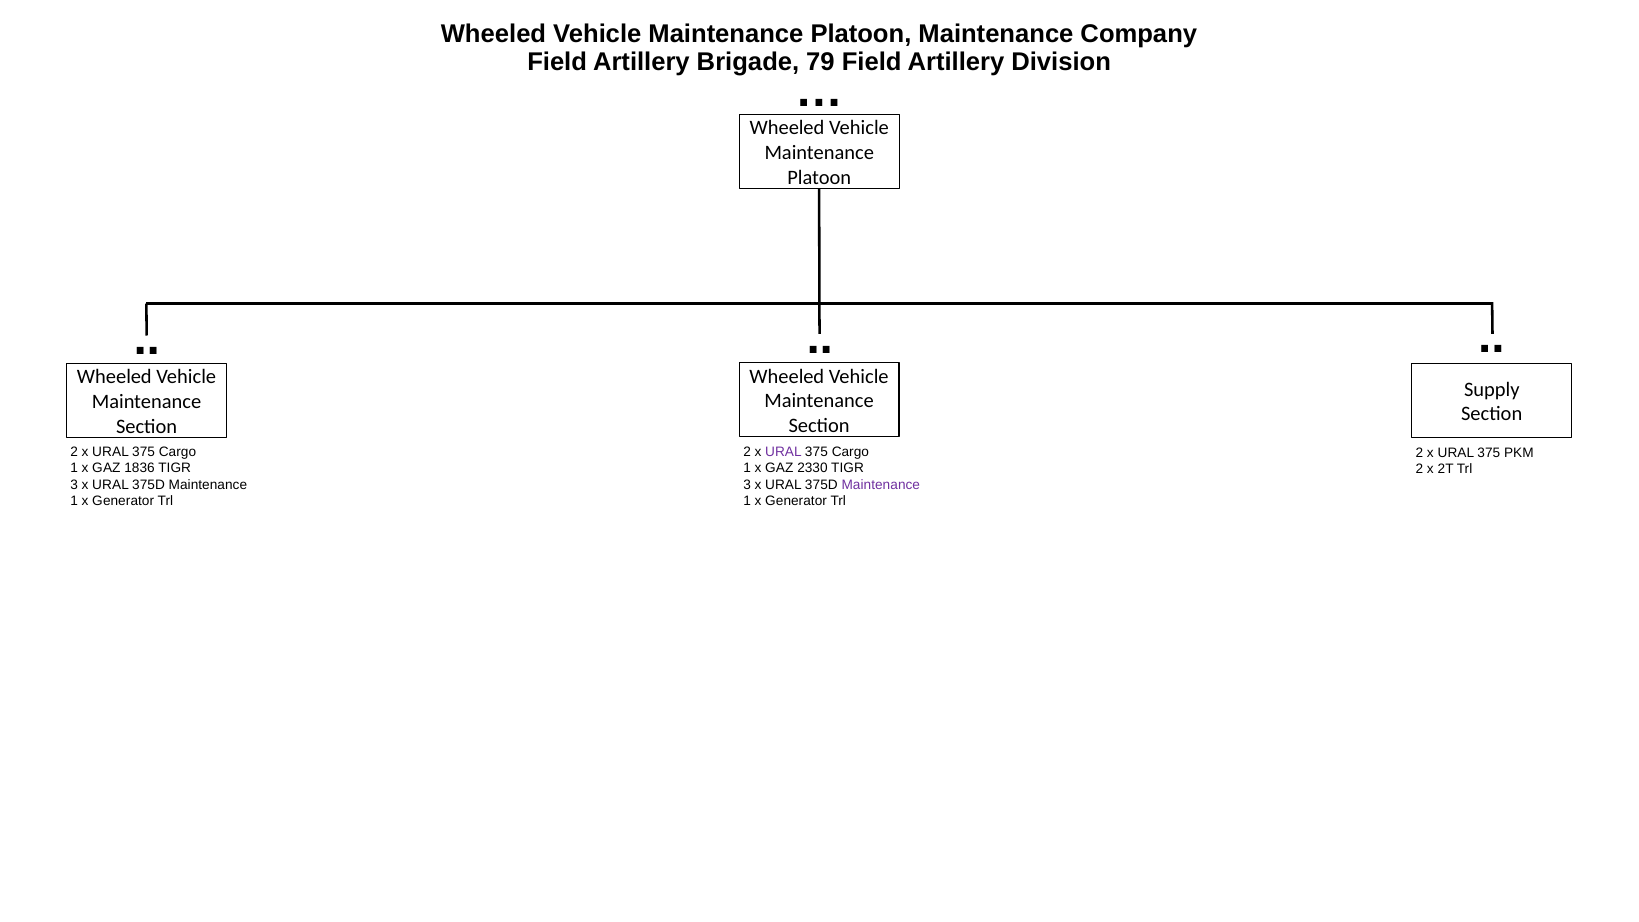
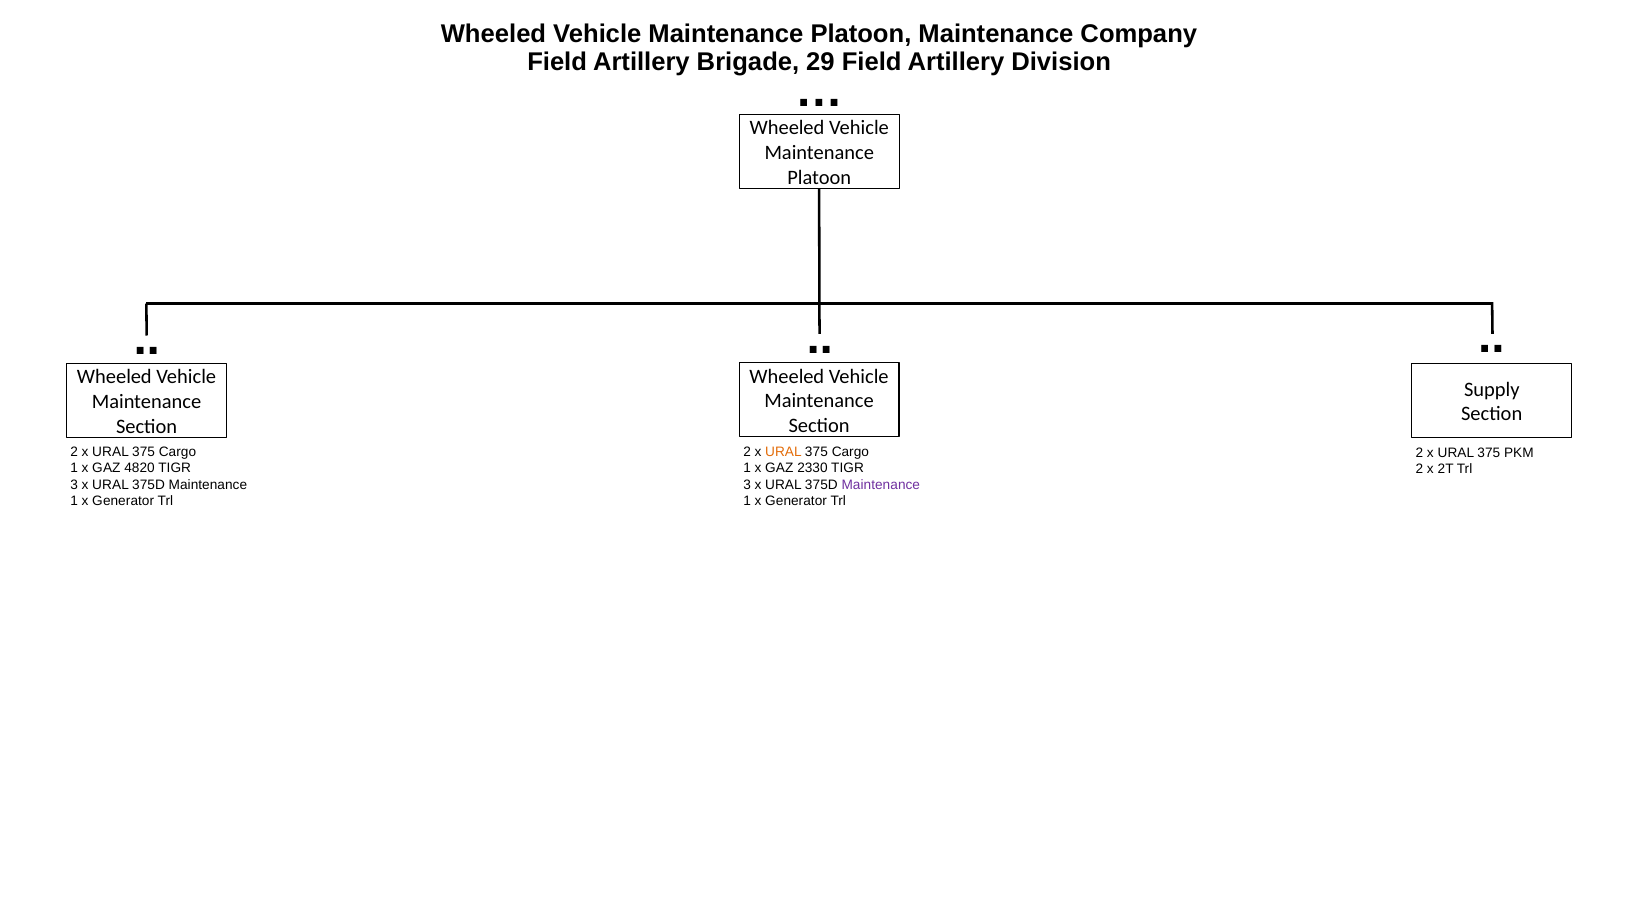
79: 79 -> 29 (820, 62)
URAL colour: purple -> orange (783, 452)
1836: 1836 -> 4820 (140, 468)
